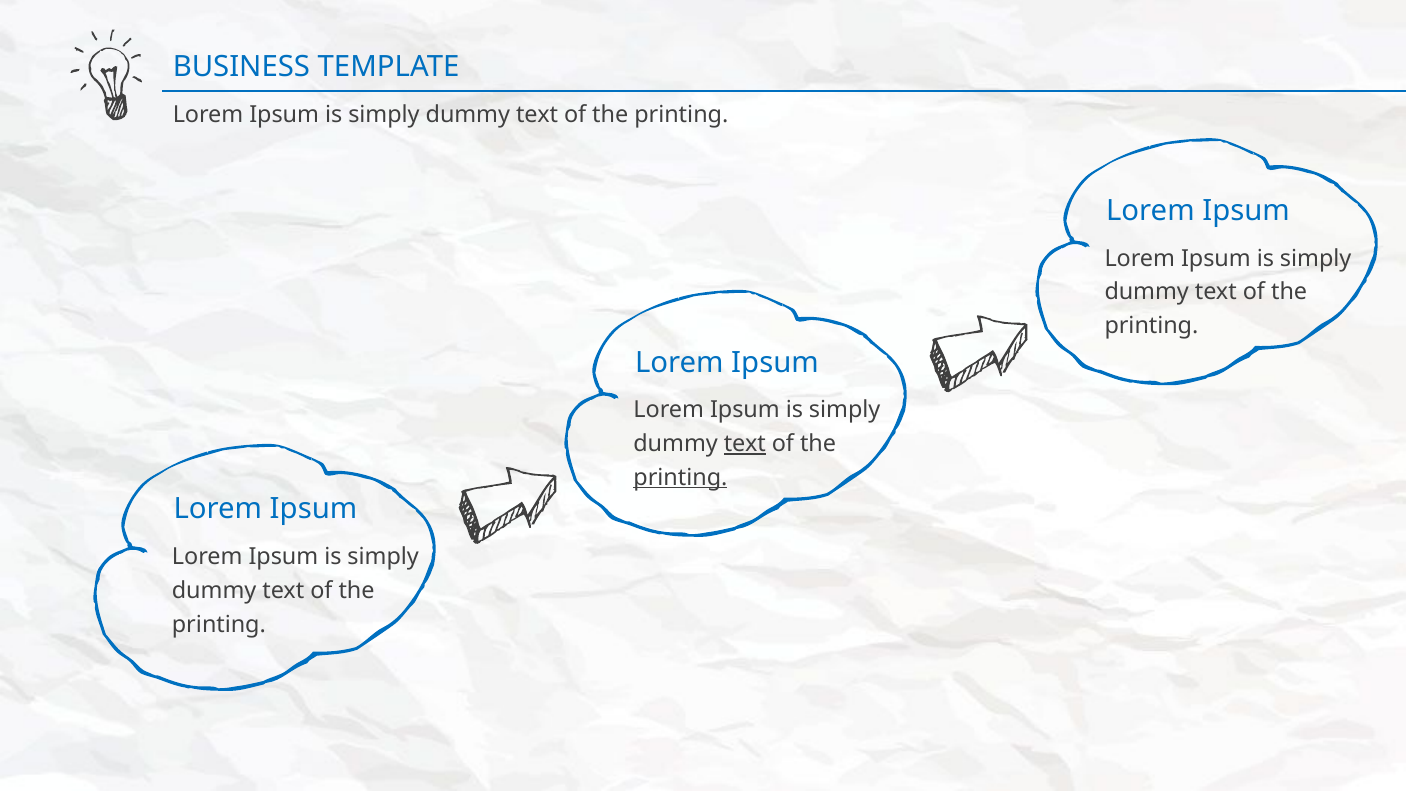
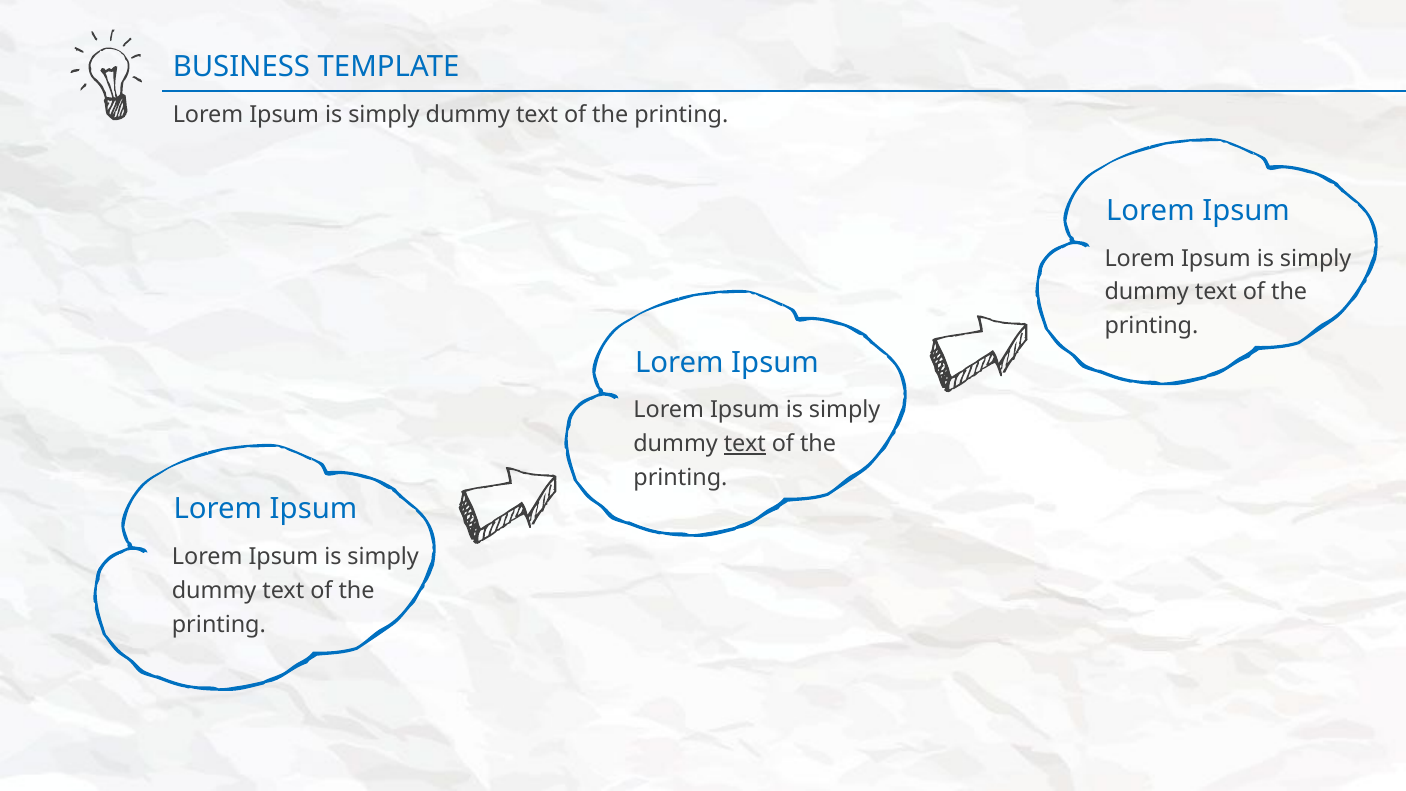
printing underline: present -> none (680, 478)
